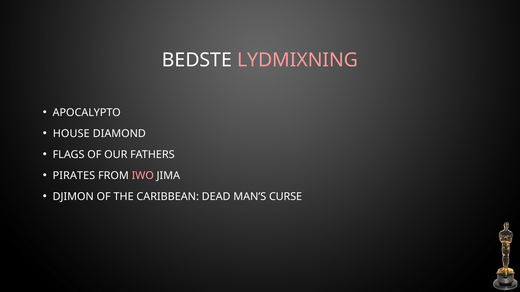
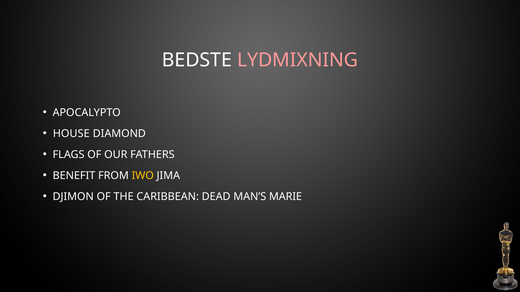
PIRATES: PIRATES -> BENEFIT (74, 176)
IWO colour: pink -> yellow (143, 176)
CURSE: CURSE -> MARIE (286, 197)
